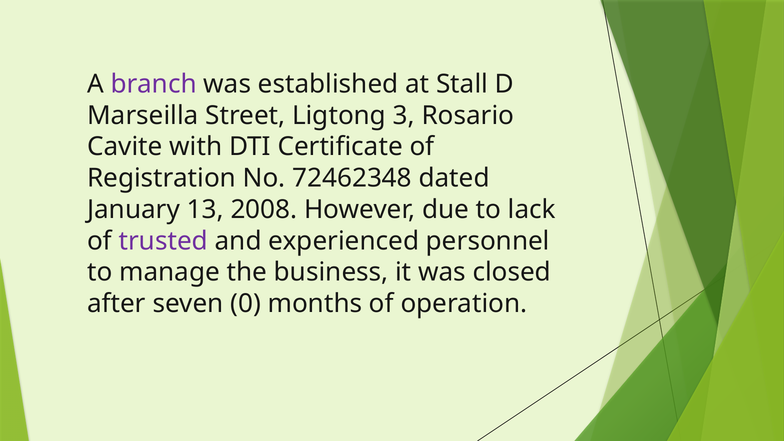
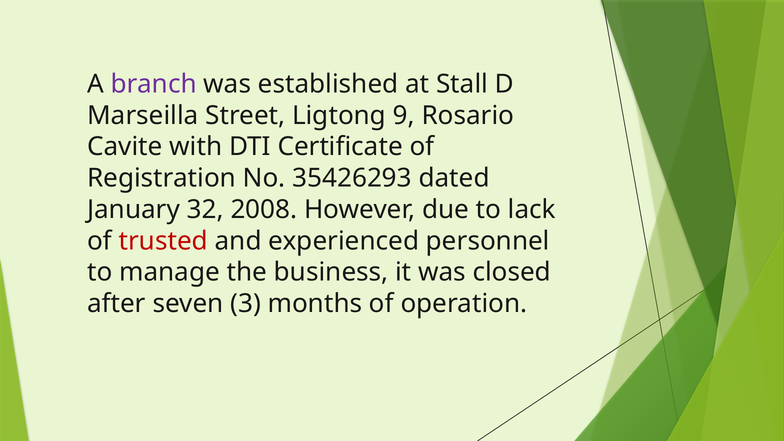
3: 3 -> 9 (404, 115)
72462348: 72462348 -> 35426293 (352, 178)
13: 13 -> 32 (205, 210)
trusted colour: purple -> red (163, 241)
0: 0 -> 3 (246, 304)
